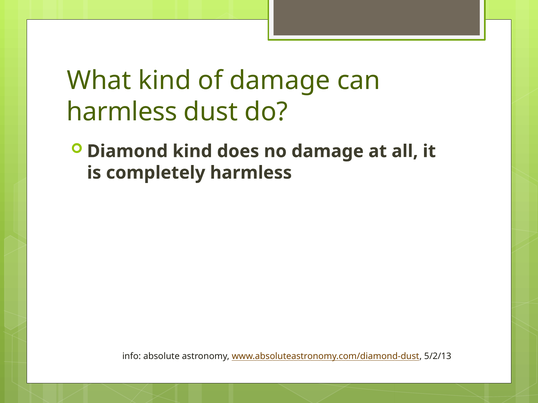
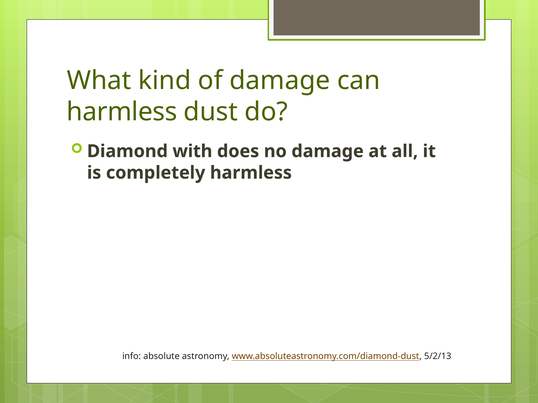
Diamond kind: kind -> with (192, 151)
